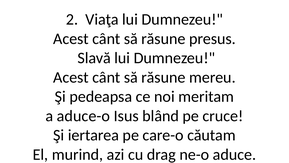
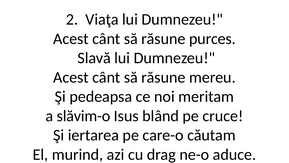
presus: presus -> purces (212, 39)
aduce-o: aduce-o -> slăvim-o (84, 116)
